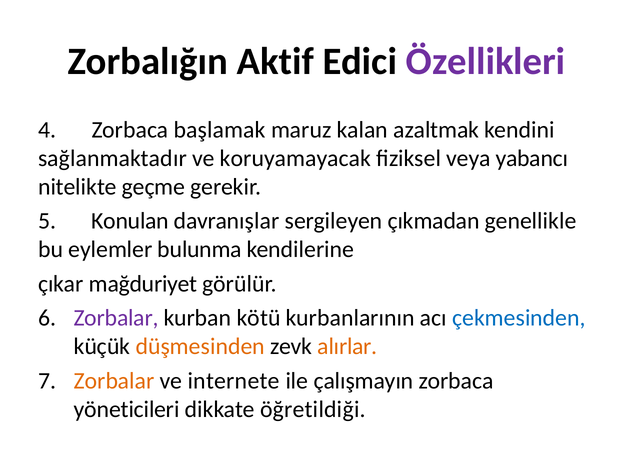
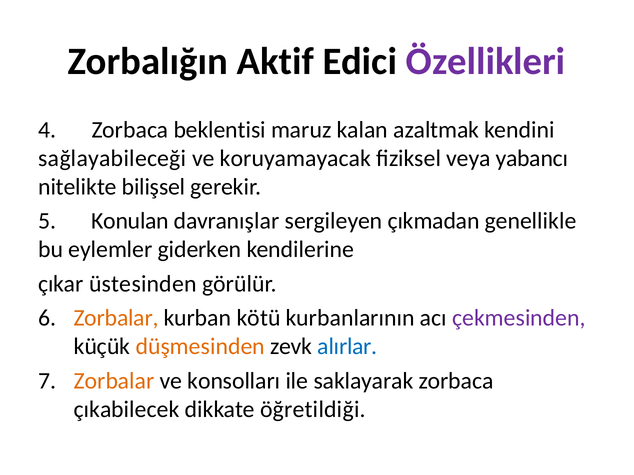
başlamak: başlamak -> beklentisi (220, 130)
sağlanmaktadır: sağlanmaktadır -> sağlayabileceği (112, 159)
geçme: geçme -> bilişsel (154, 187)
bulunma: bulunma -> giderken (200, 250)
mağduriyet: mağduriyet -> üstesinden (143, 284)
Zorbalar colour: purple -> orange (116, 318)
çekmesinden colour: blue -> purple (519, 318)
alırlar colour: orange -> blue (347, 347)
internete: internete -> konsolları (234, 381)
çalışmayın: çalışmayın -> saklayarak (364, 381)
yöneticileri: yöneticileri -> çıkabilecek (127, 410)
